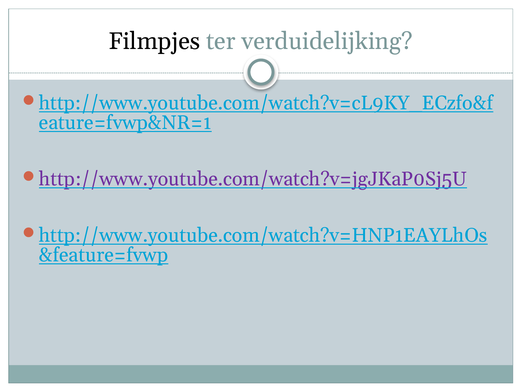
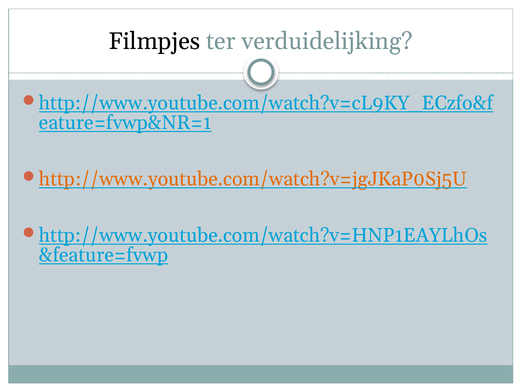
http://www.youtube.com/watch?v=jgJKaP0Sj5U colour: purple -> orange (253, 179)
